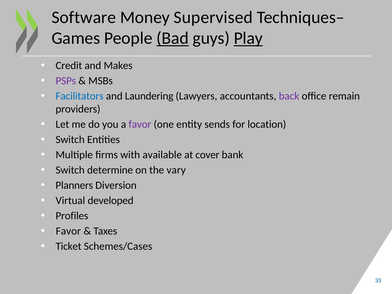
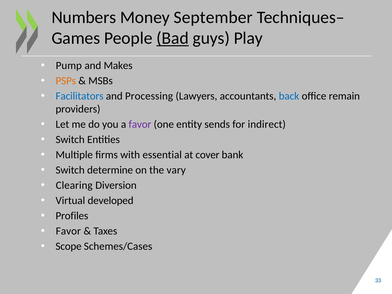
Software: Software -> Numbers (84, 17)
Supervised: Supervised -> September (213, 17)
Play underline: present -> none (248, 38)
Credit: Credit -> Pump (69, 66)
PSPs colour: purple -> orange (66, 81)
Laundering: Laundering -> Processing (149, 96)
back colour: purple -> blue (289, 96)
location: location -> indirect (267, 124)
available: available -> essential (162, 155)
Planners: Planners -> Clearing (74, 185)
Ticket: Ticket -> Scope (69, 246)
